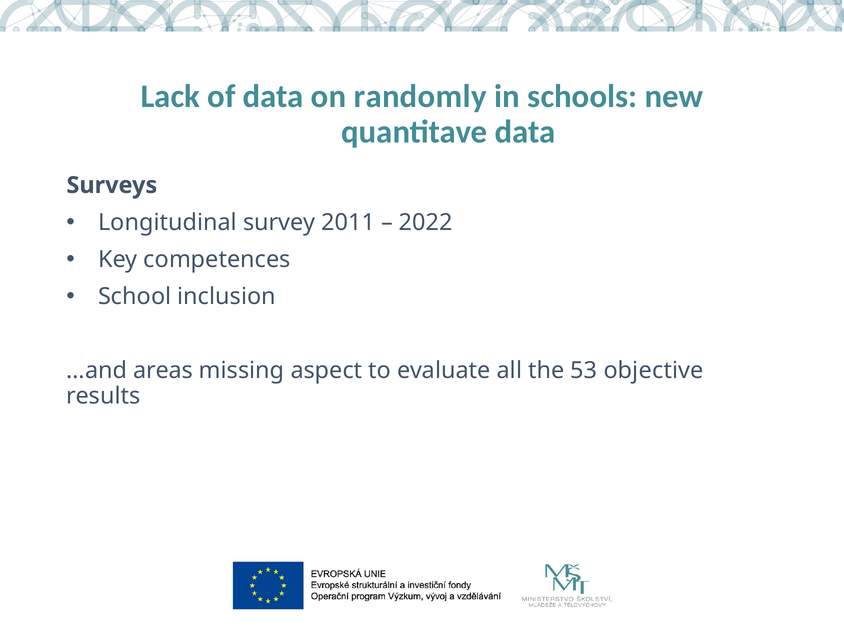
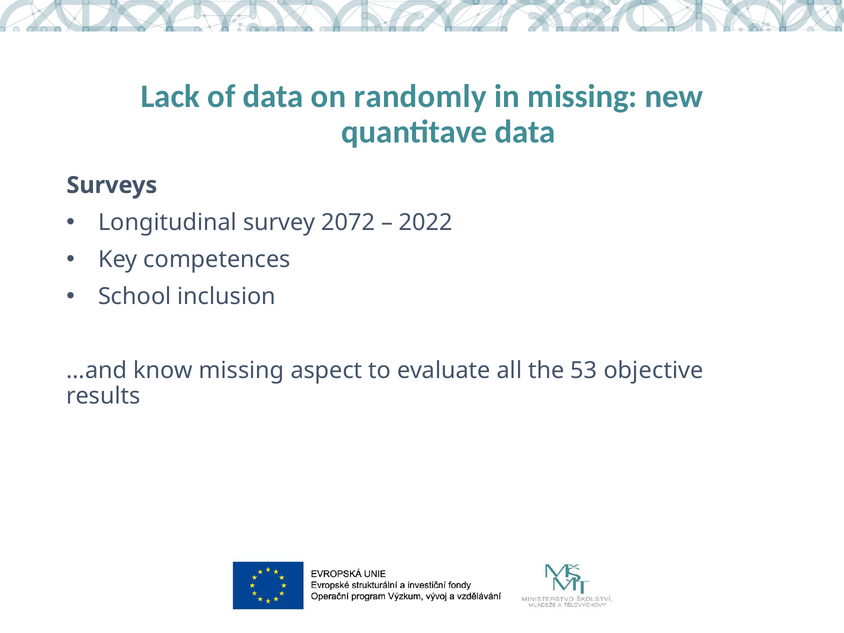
in schools: schools -> missing (582, 97)
2011: 2011 -> 2072 (348, 222)
areas: areas -> know (163, 370)
